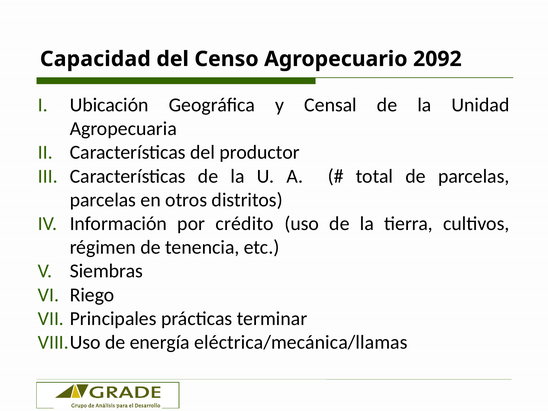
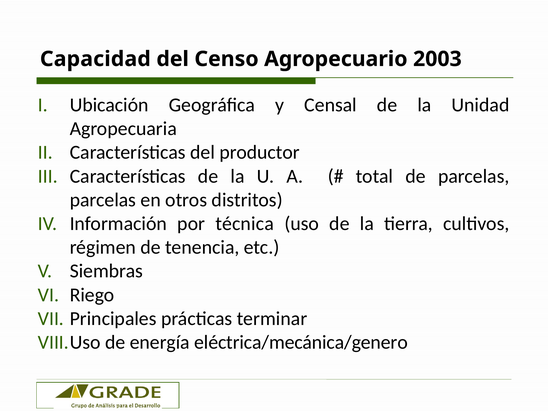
2092: 2092 -> 2003 (437, 59)
crédito: crédito -> técnica (245, 224)
eléctrica/mecánica/llamas: eléctrica/mecánica/llamas -> eléctrica/mecánica/genero (301, 342)
